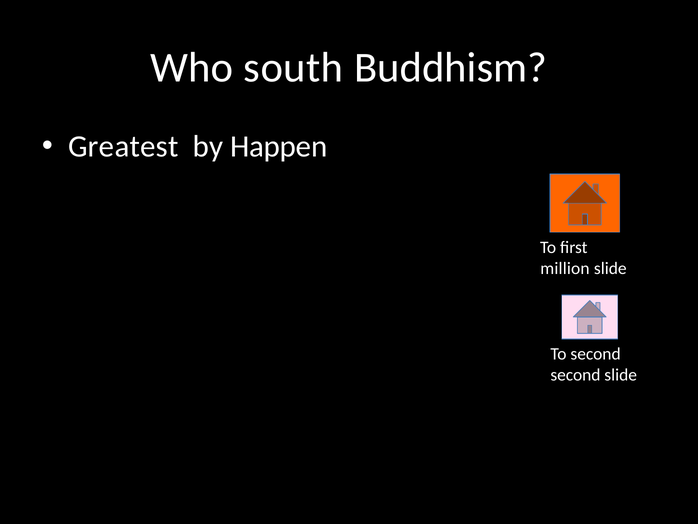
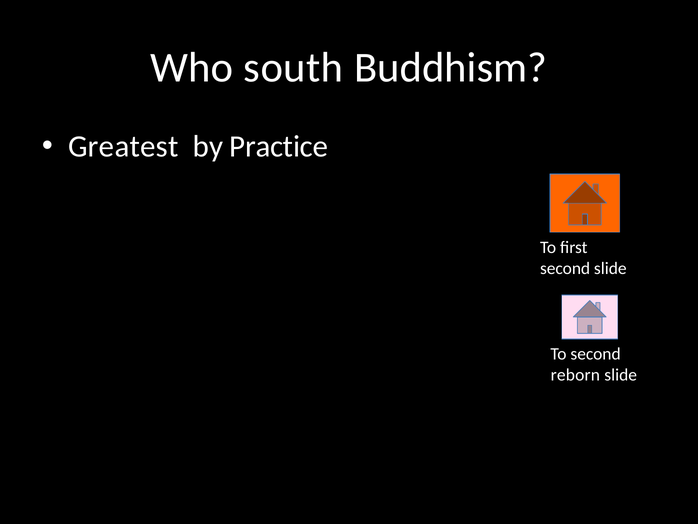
Happen: Happen -> Practice (279, 146)
million: million -> second (565, 268)
second: second -> reborn (575, 375)
